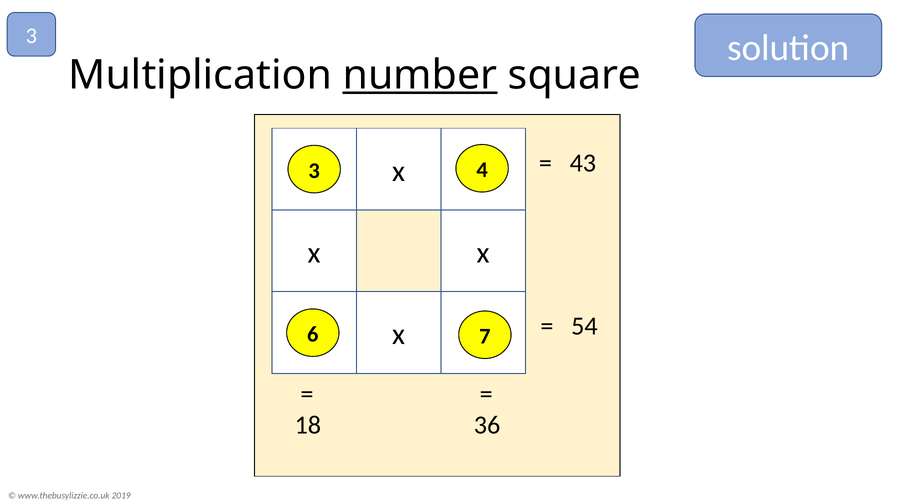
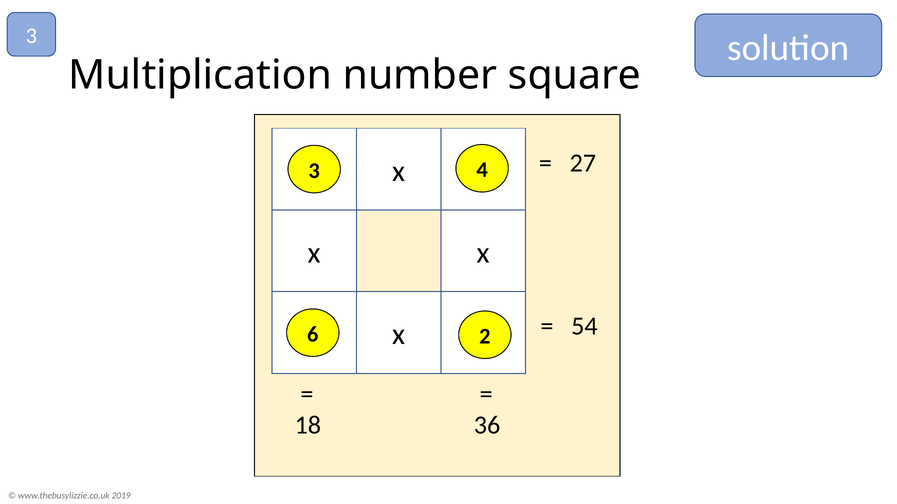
number underline: present -> none (420, 75)
43: 43 -> 27 (583, 163)
7: 7 -> 2 (485, 337)
